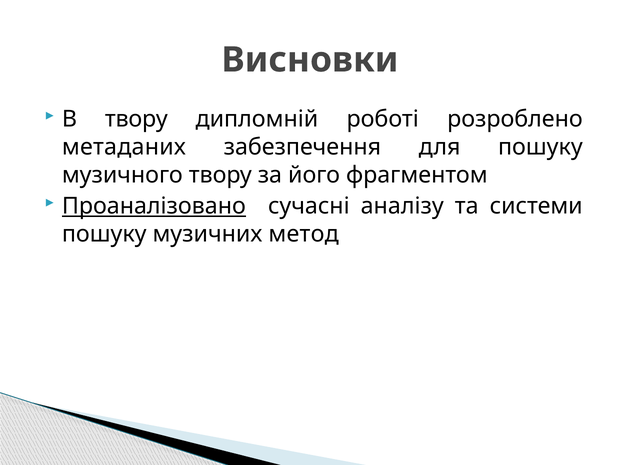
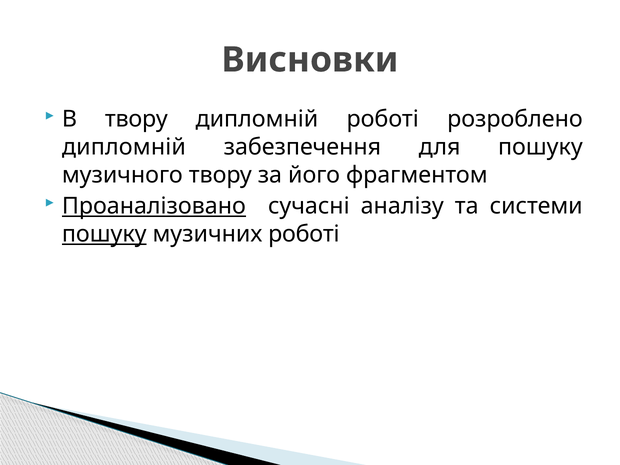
метаданих: метаданих -> дипломній (124, 147)
пошуку underline: none -> present (104, 234)
музичних метод: метод -> роботі (304, 234)
